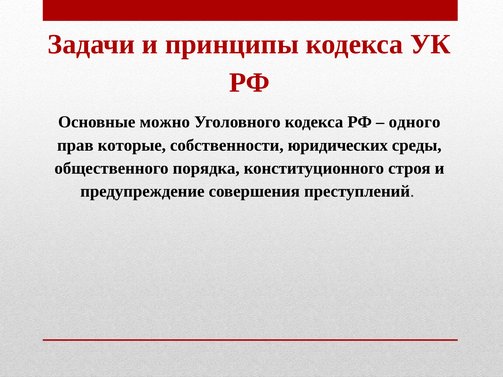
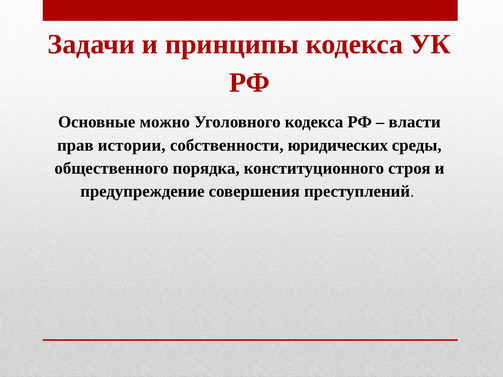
одного: одного -> власти (415, 122)
которые: которые -> истории (132, 145)
